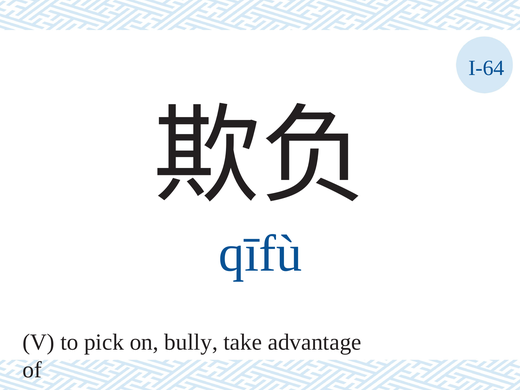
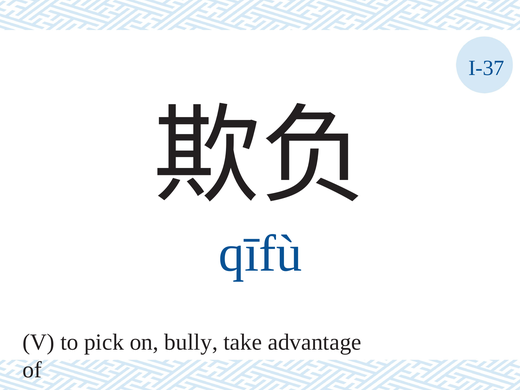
I-64: I-64 -> I-37 (486, 68)
